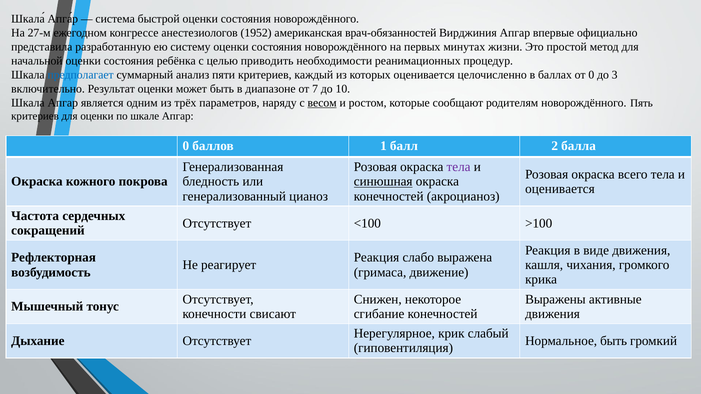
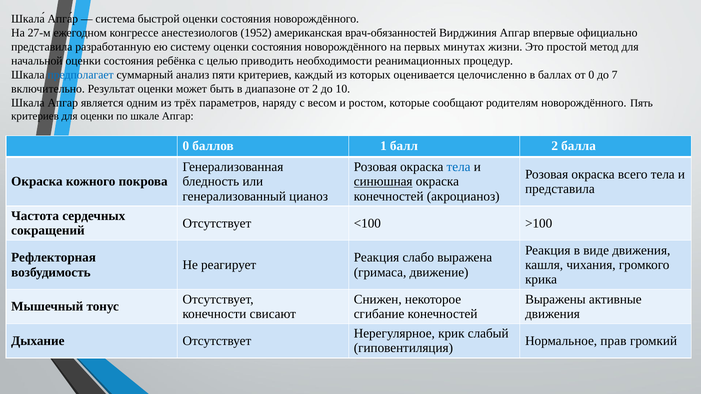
3: 3 -> 7 (615, 75)
от 7: 7 -> 2 (315, 89)
весом underline: present -> none (322, 103)
тела colour: purple -> blue (459, 167)
оценивается: оценивается -> представила (560, 189)
Нормальное быть: быть -> прав (613, 341)
